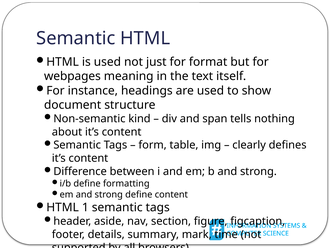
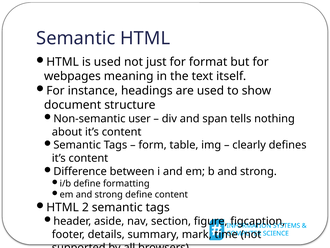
kind: kind -> user (140, 118)
1: 1 -> 2 (85, 207)
